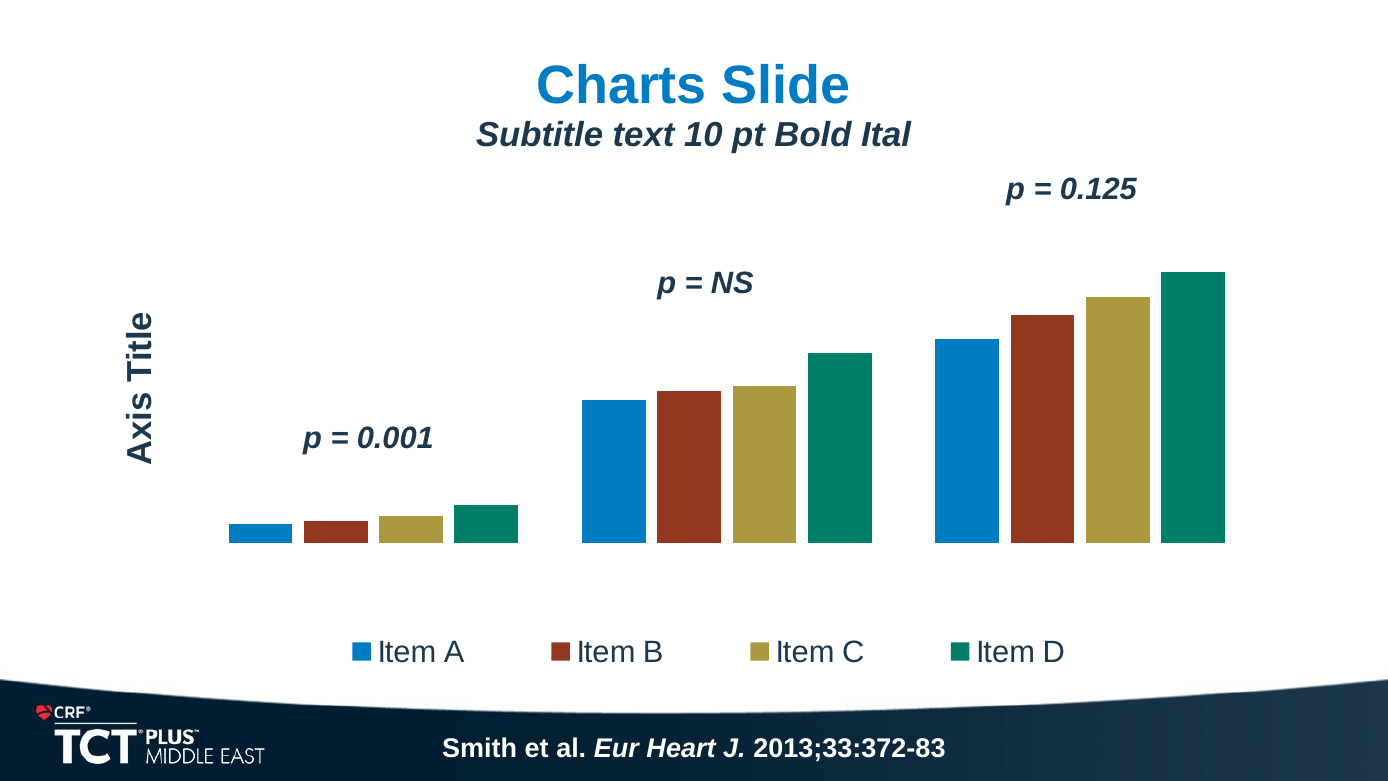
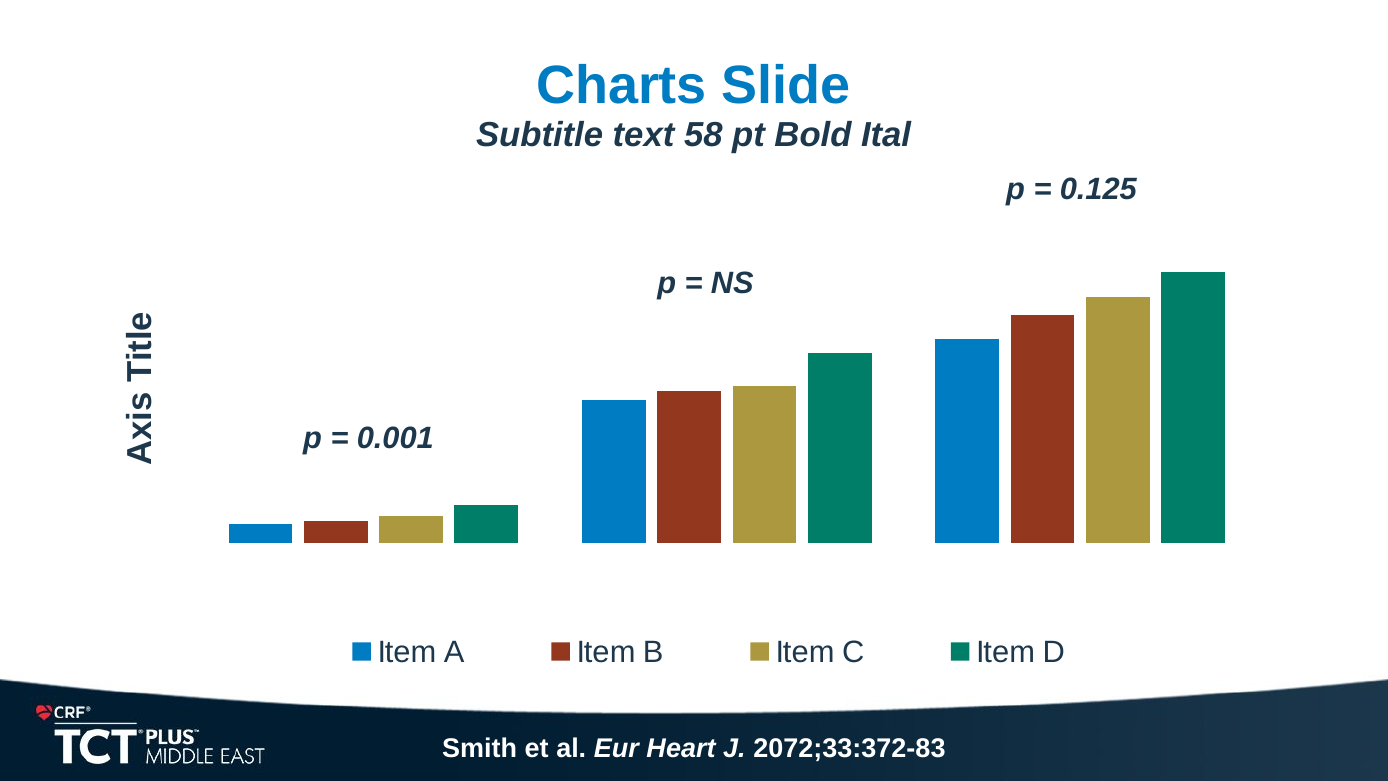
10: 10 -> 58 (703, 135)
2013;33:372-83: 2013;33:372-83 -> 2072;33:372-83 (849, 748)
